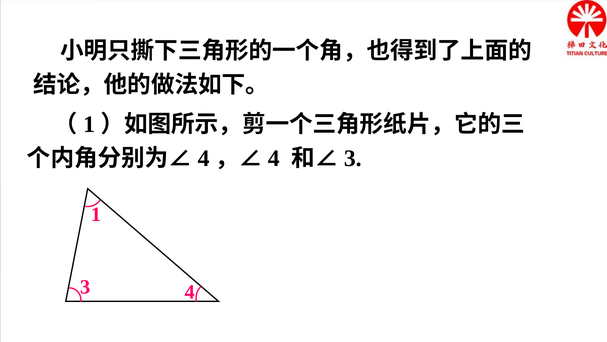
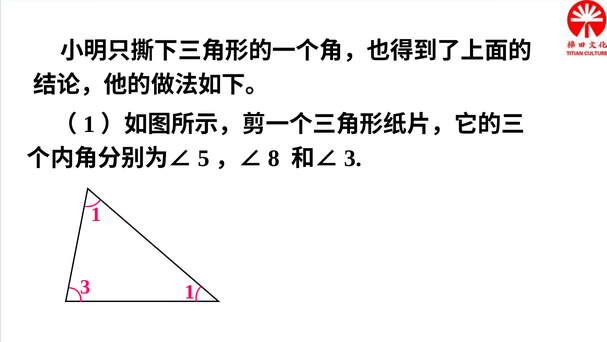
4: 4 -> 5 (204, 158)
4: 4 -> 8 (274, 158)
4: 4 -> 1 (190, 291)
